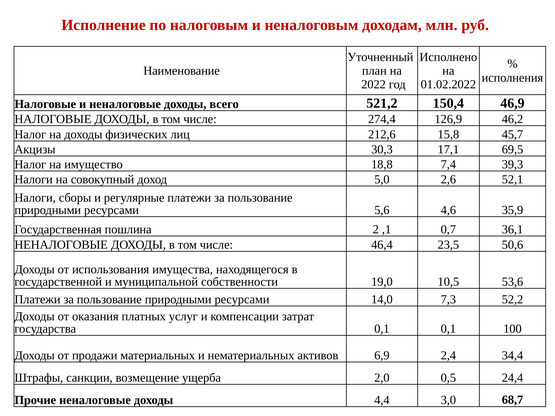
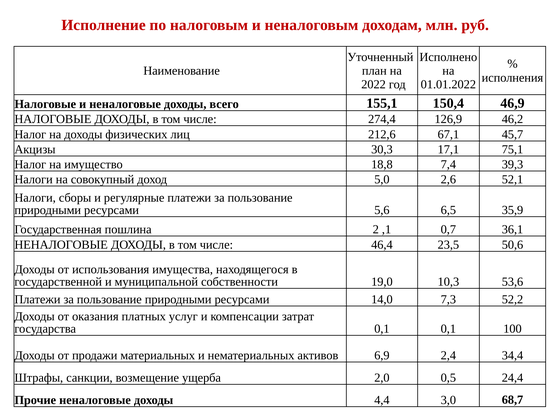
01.02.2022: 01.02.2022 -> 01.01.2022 (448, 85)
521,2: 521,2 -> 155,1 (382, 103)
15,8: 15,8 -> 67,1 (448, 134)
69,5: 69,5 -> 75,1 (513, 149)
4,6: 4,6 -> 6,5 (448, 210)
10,5: 10,5 -> 10,3 (448, 282)
